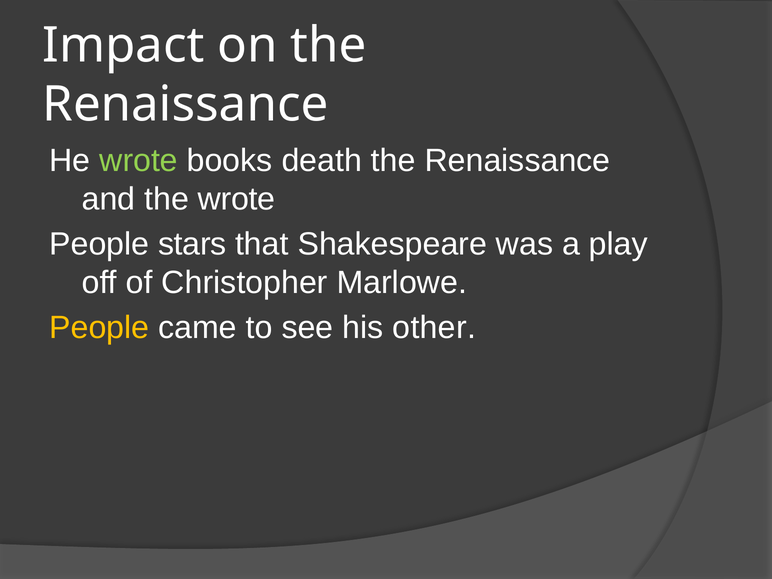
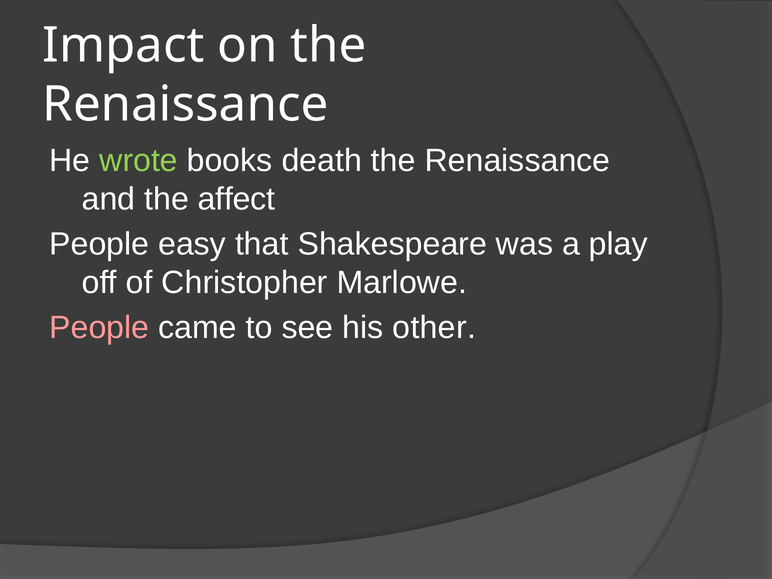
the wrote: wrote -> affect (236, 199)
stars: stars -> easy (192, 244)
People colour: yellow -> pink (99, 328)
